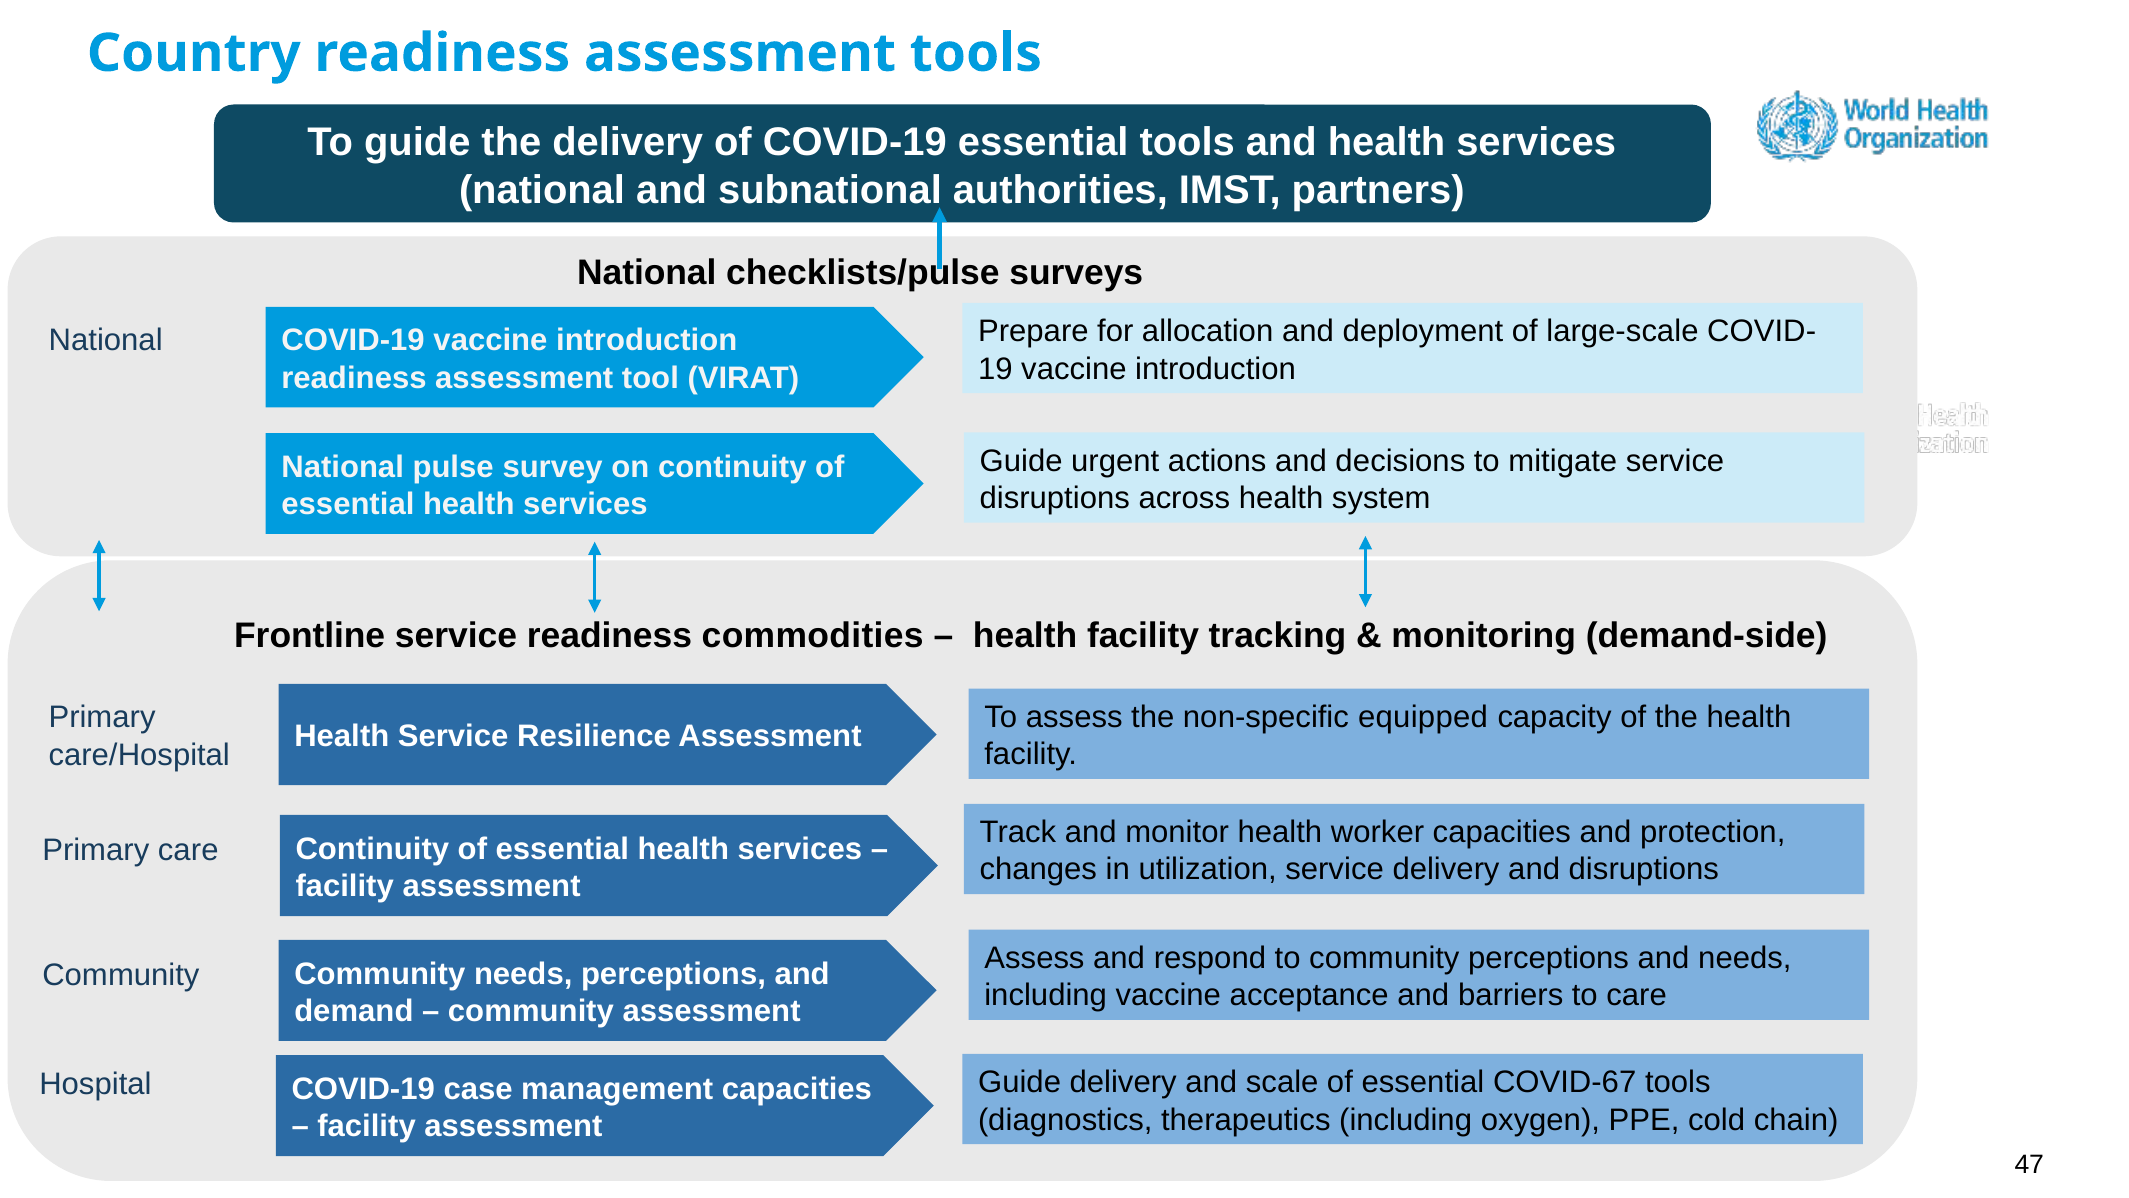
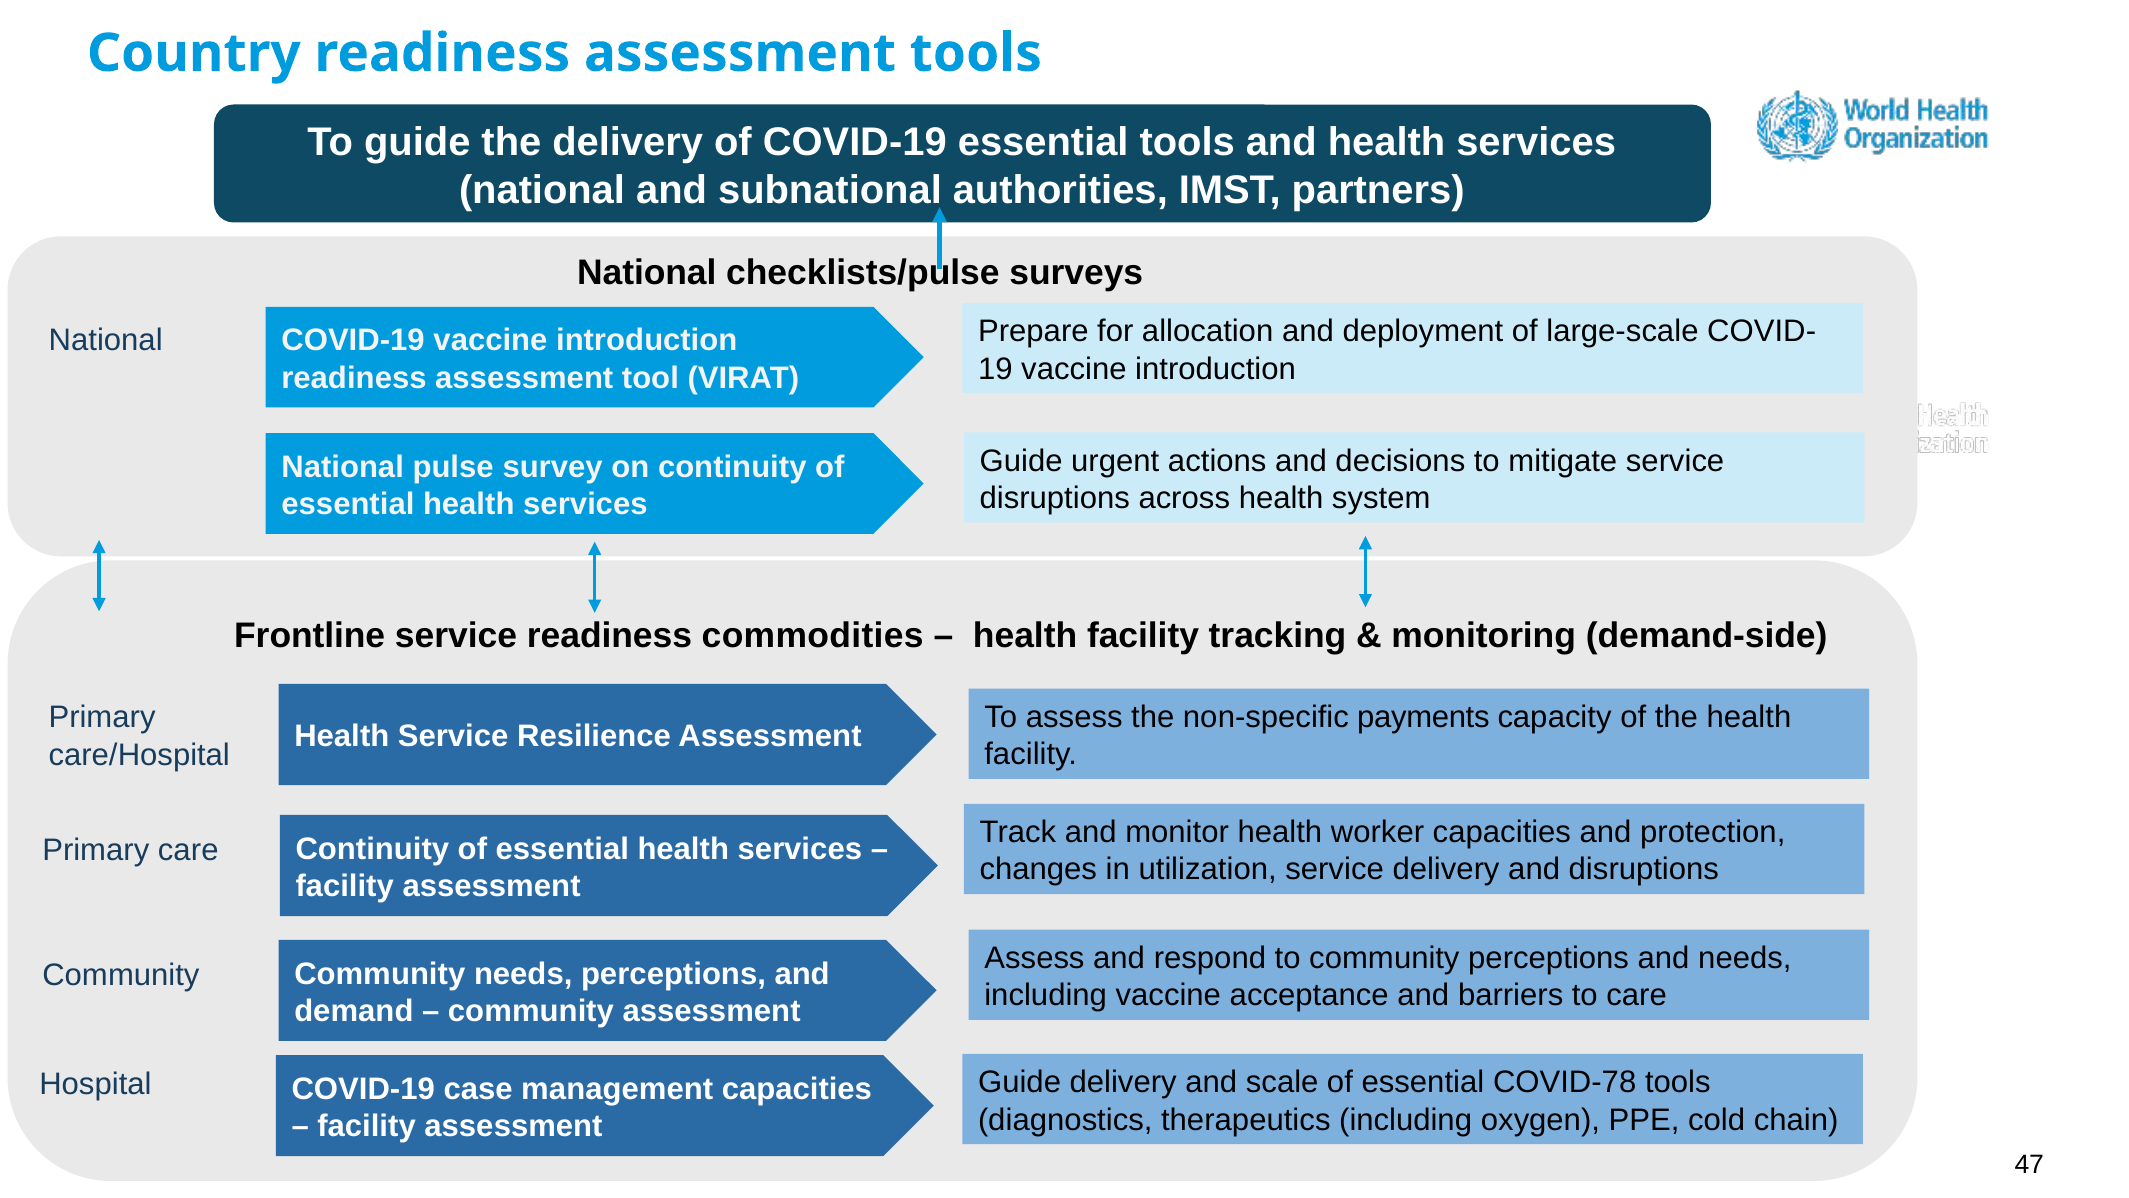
equipped: equipped -> payments (1423, 717)
COVID-67: COVID-67 -> COVID-78 (1565, 1082)
